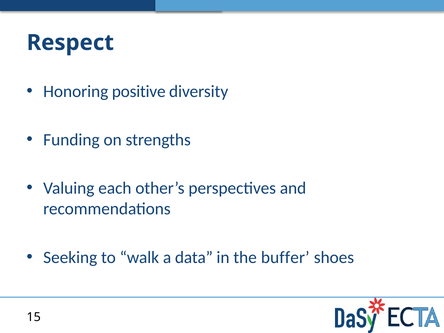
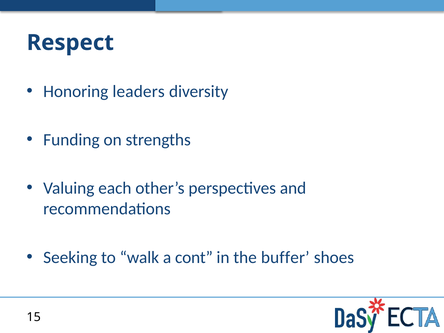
positive: positive -> leaders (139, 91)
data: data -> cont (194, 257)
